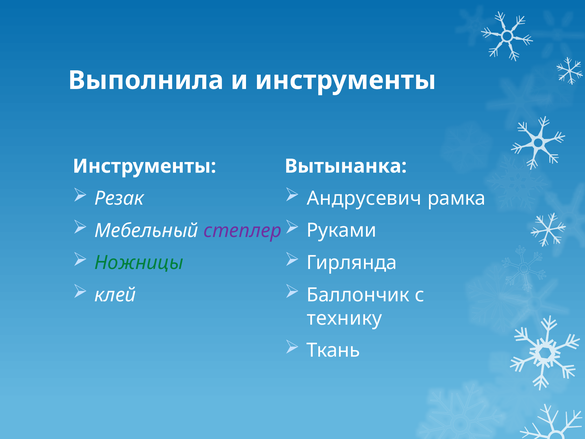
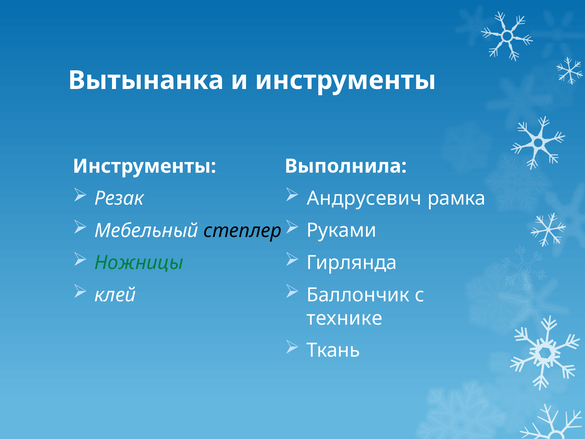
Выполнила: Выполнила -> Вытынанка (146, 80)
Вытынанка: Вытынанка -> Выполнила (346, 166)
степлер colour: purple -> black (243, 231)
технику: технику -> технике (345, 318)
